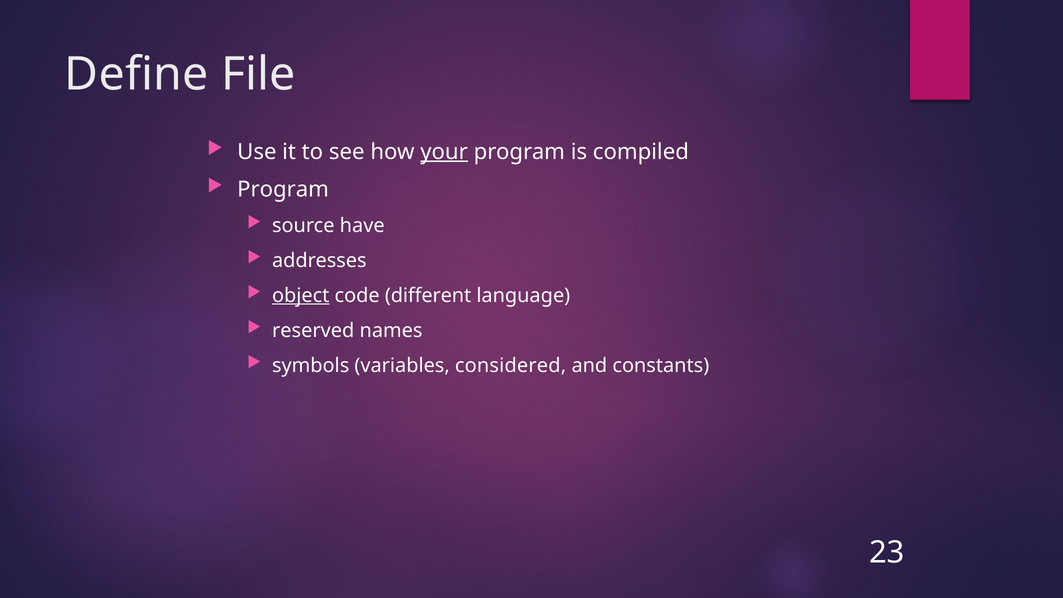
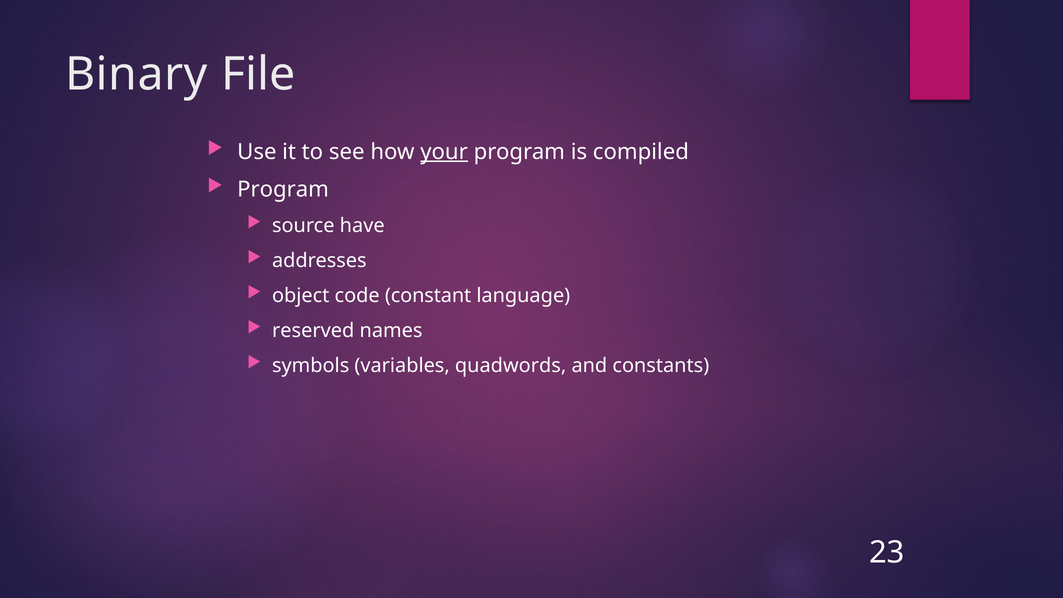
Define: Define -> Binary (136, 75)
object underline: present -> none (301, 296)
different: different -> constant (428, 296)
considered: considered -> quadwords (511, 366)
